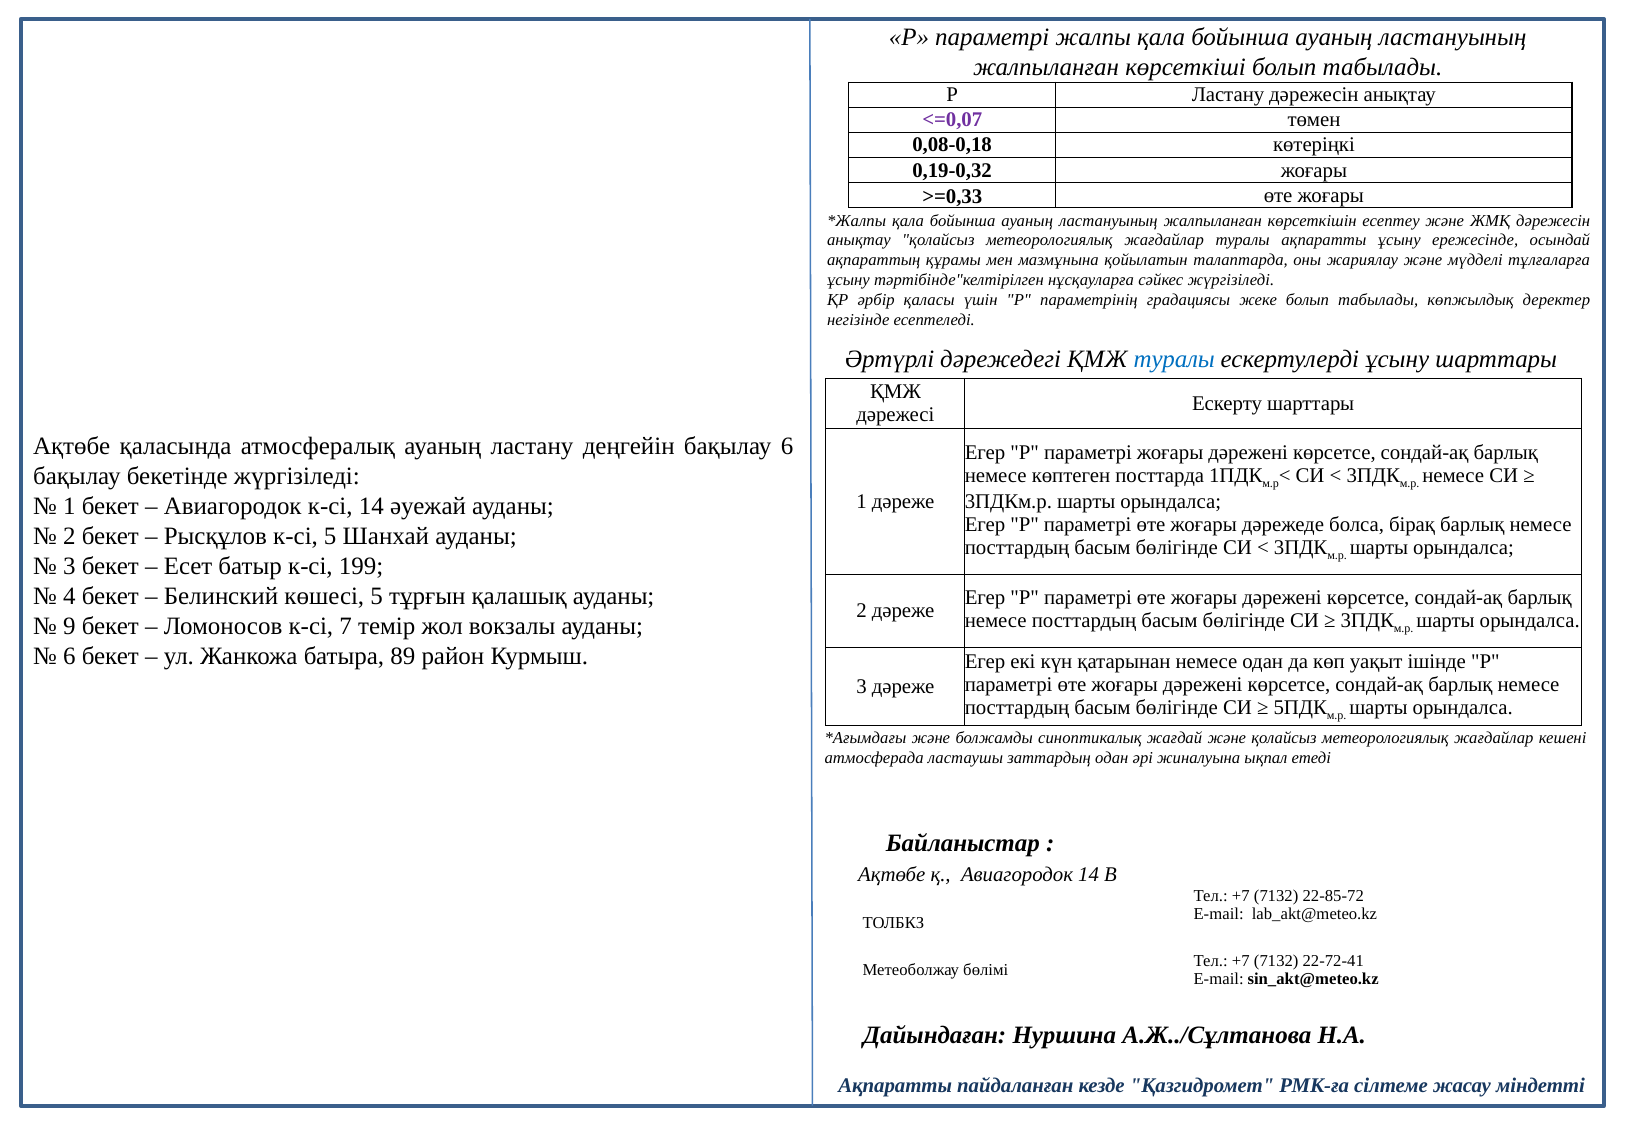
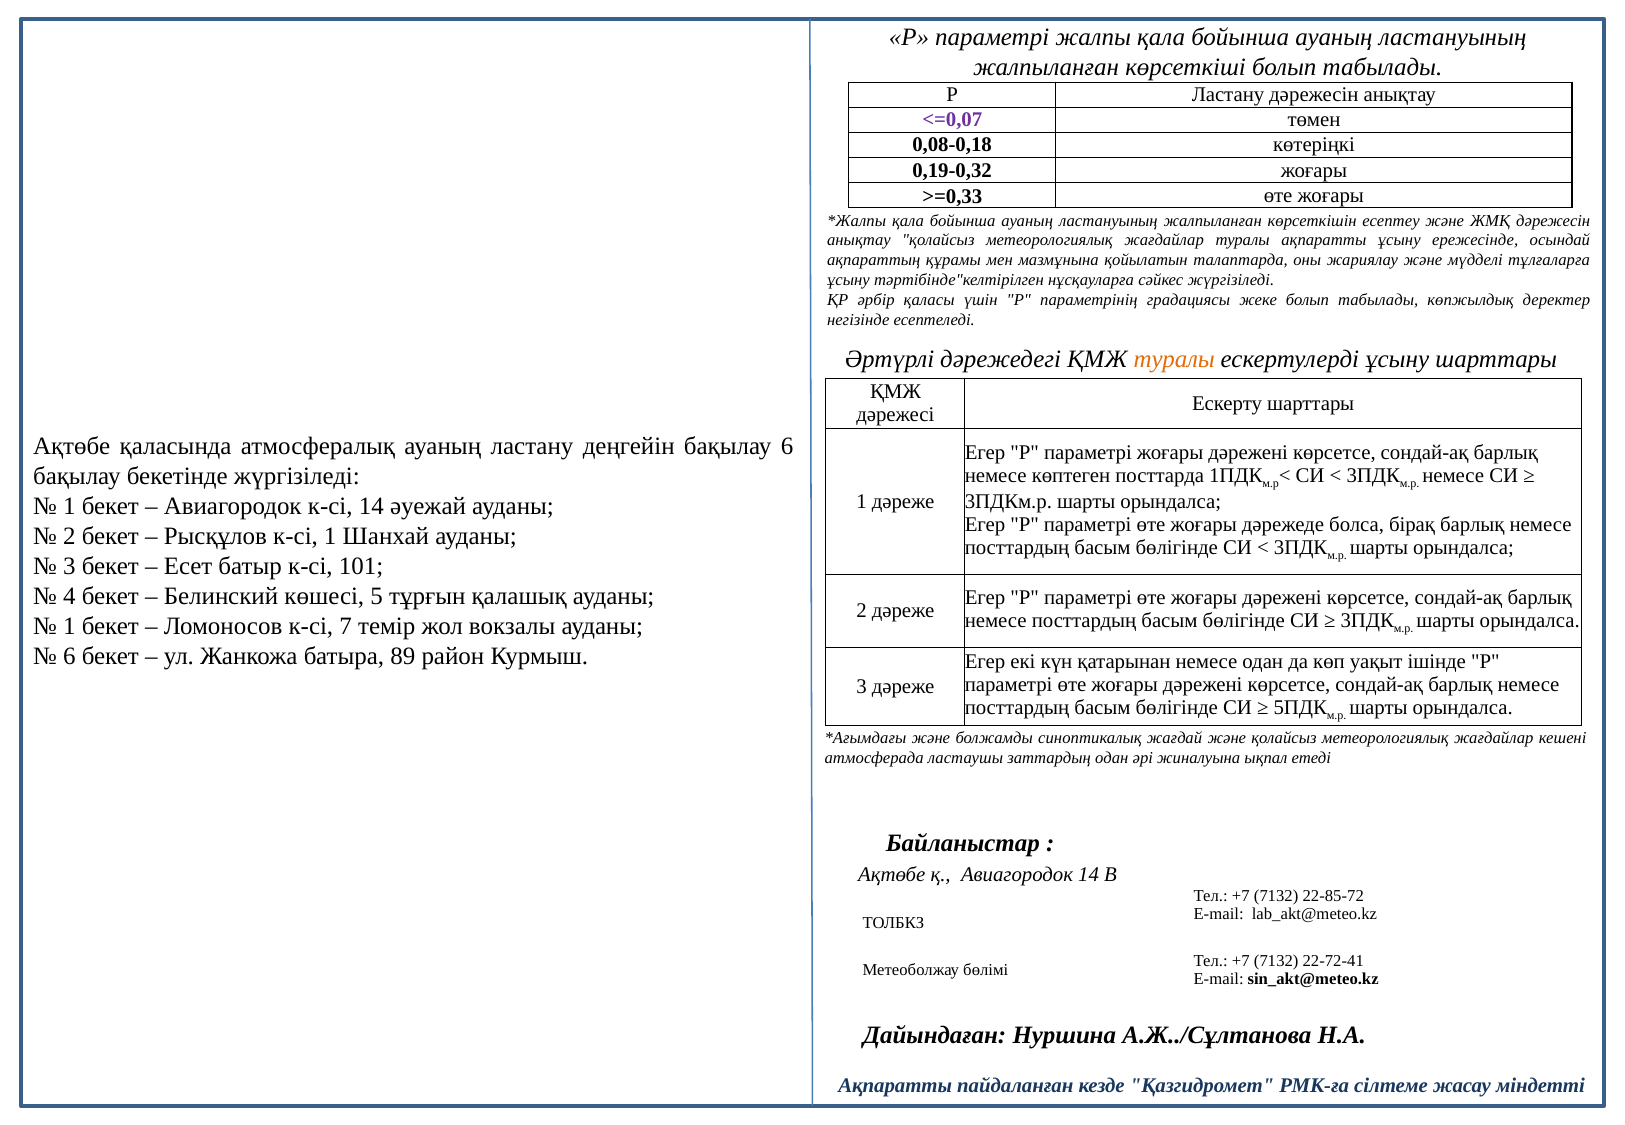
туралы colour: blue -> orange (1174, 359)
к-сі 5: 5 -> 1 (330, 537)
199: 199 -> 101 (361, 567)
9: 9 -> 1 (69, 627)
